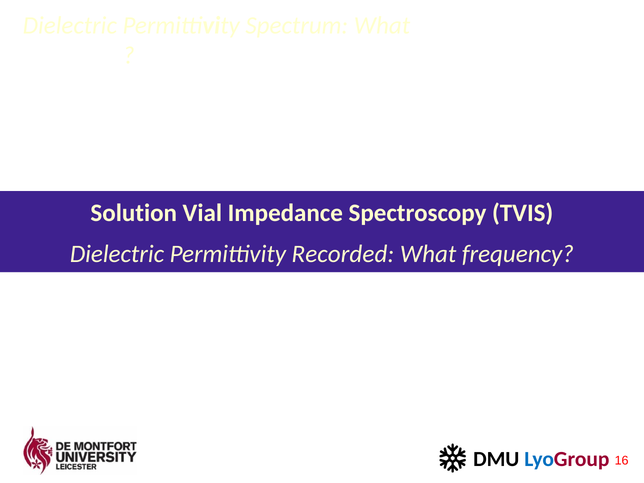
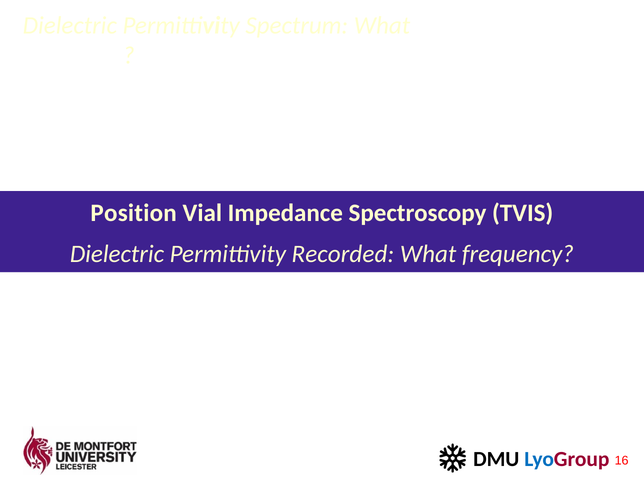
Solution: Solution -> Position (134, 213)
